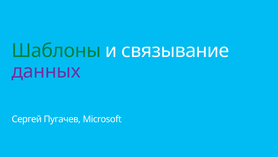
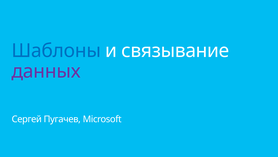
Шаблоны colour: green -> blue (56, 51)
